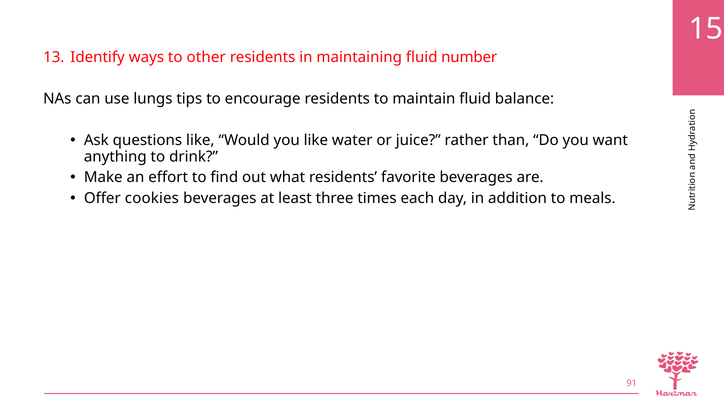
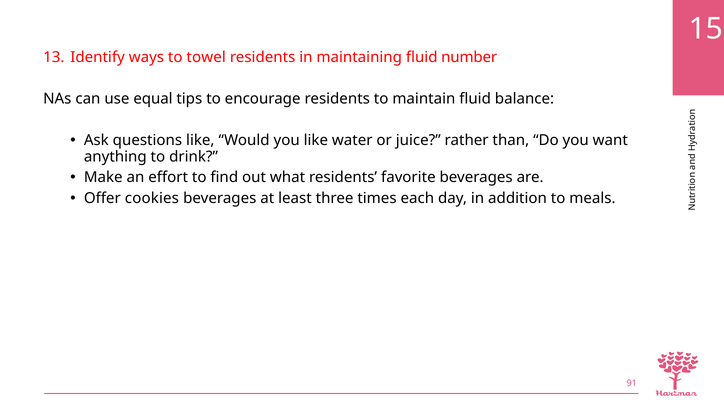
other: other -> towel (206, 57)
lungs: lungs -> equal (153, 99)
